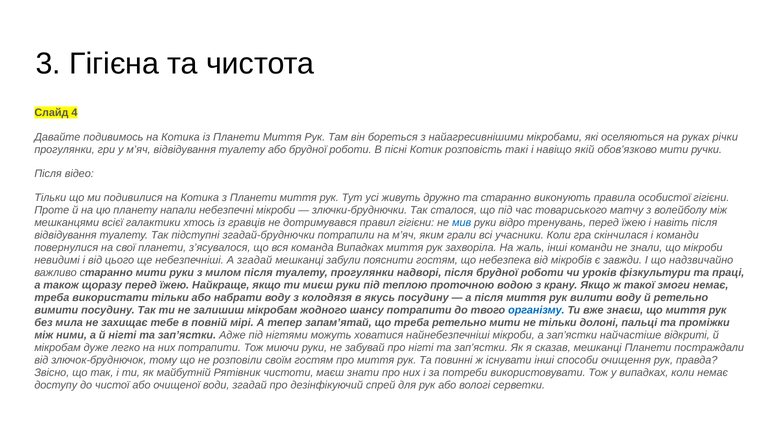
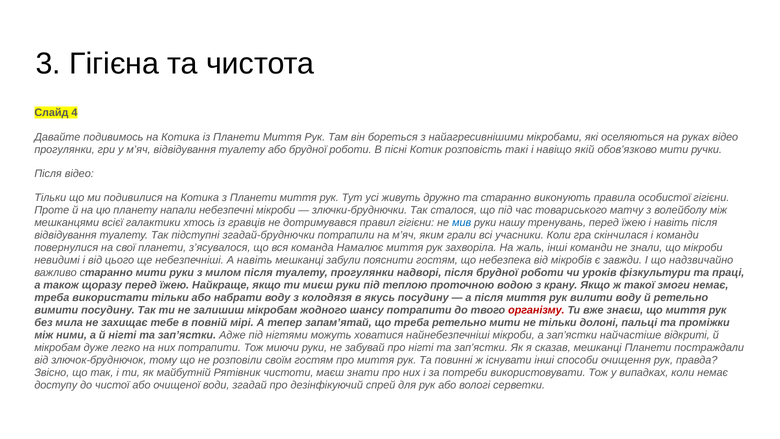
руках річки: річки -> відео (725, 137)
відро: відро -> нашу (512, 223)
команда Випадках: Випадках -> Намалює (360, 248)
А згадай: згадай -> навіть (255, 260)
організму colour: blue -> red (536, 310)
